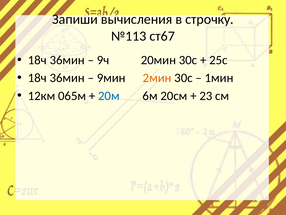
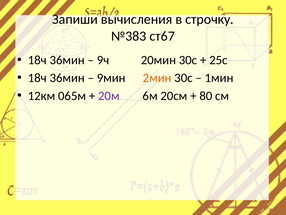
№113: №113 -> №383 (129, 36)
20м colour: blue -> purple (109, 96)
23: 23 -> 80 (206, 96)
